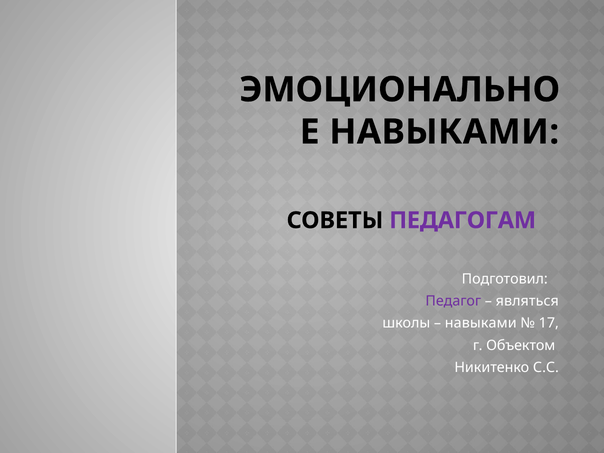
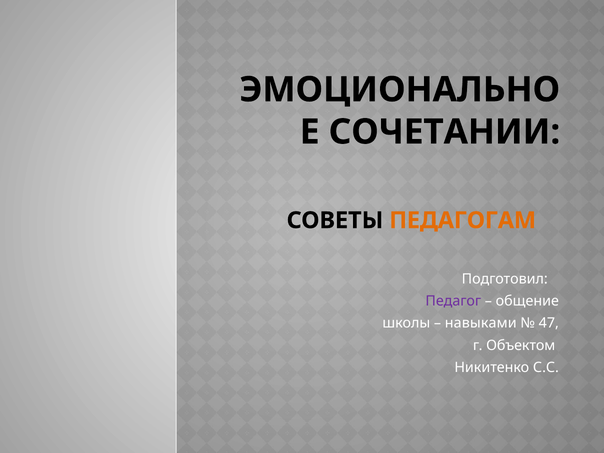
НАВЫКАМИ: НАВЫКАМИ -> СОЧЕТАНИИ (444, 132)
ПЕДАГОГАМ colour: purple -> orange (463, 220)
являться: являться -> общение (527, 301)
17: 17 -> 47 (549, 323)
